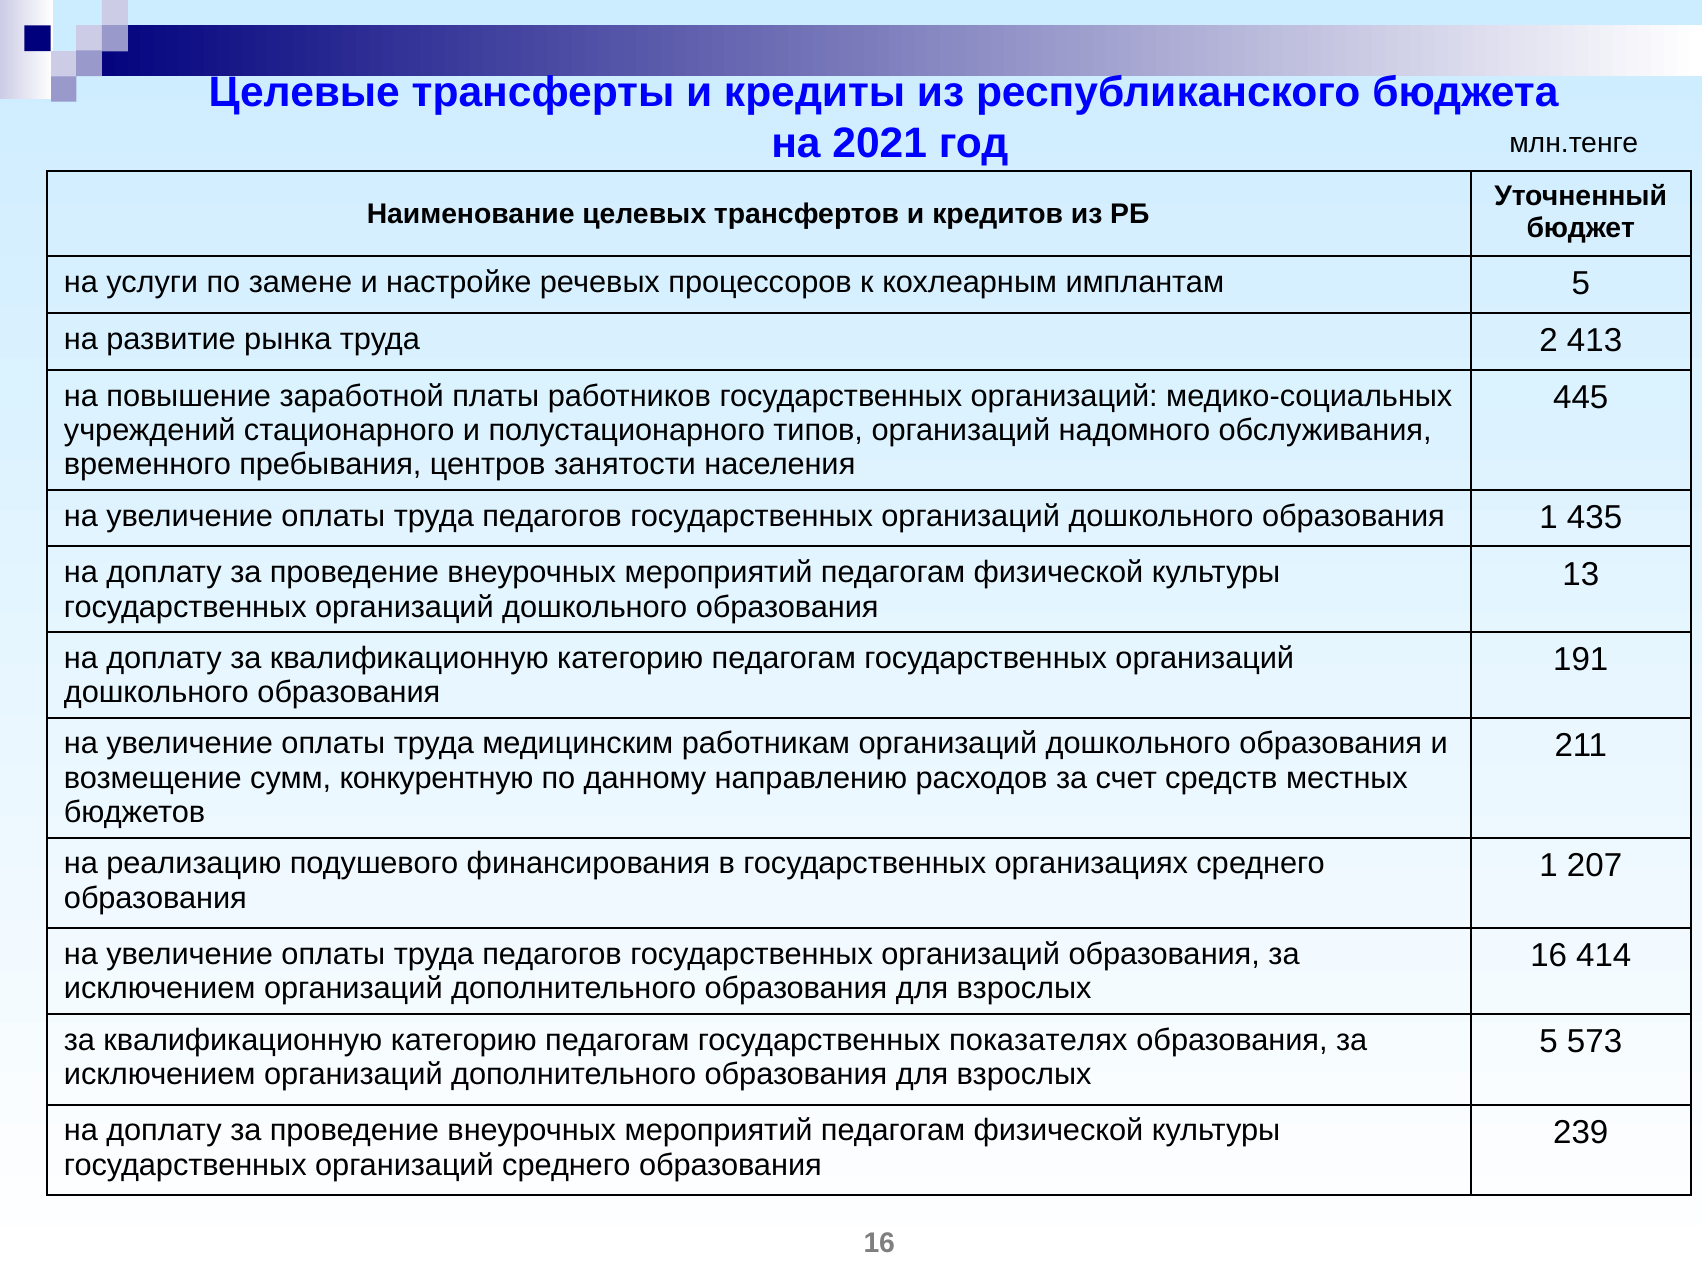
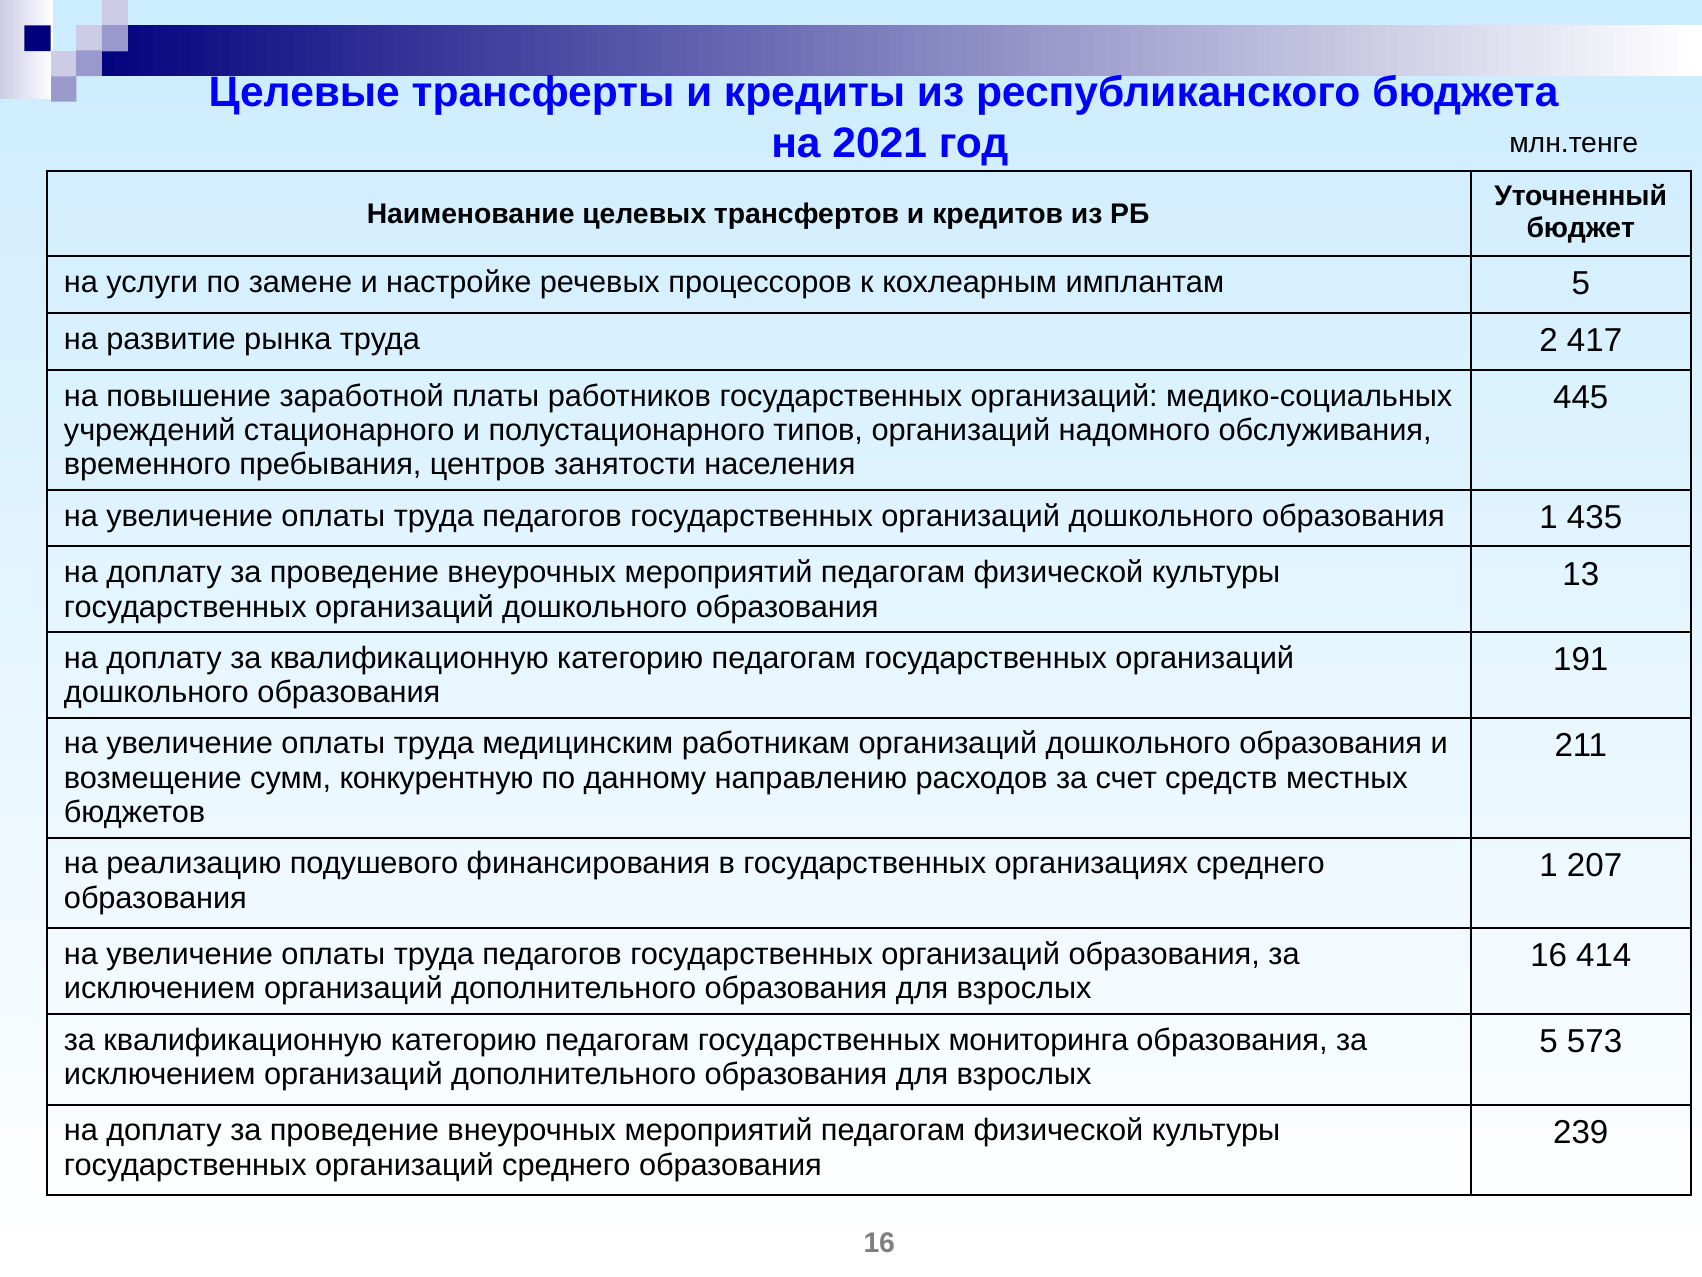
413: 413 -> 417 (1595, 341)
показателях: показателях -> мониторинга (1039, 1040)
